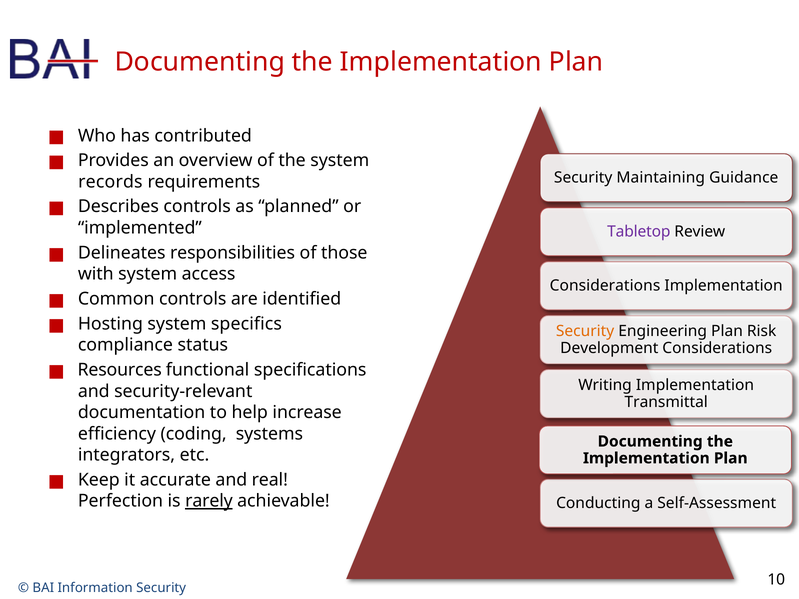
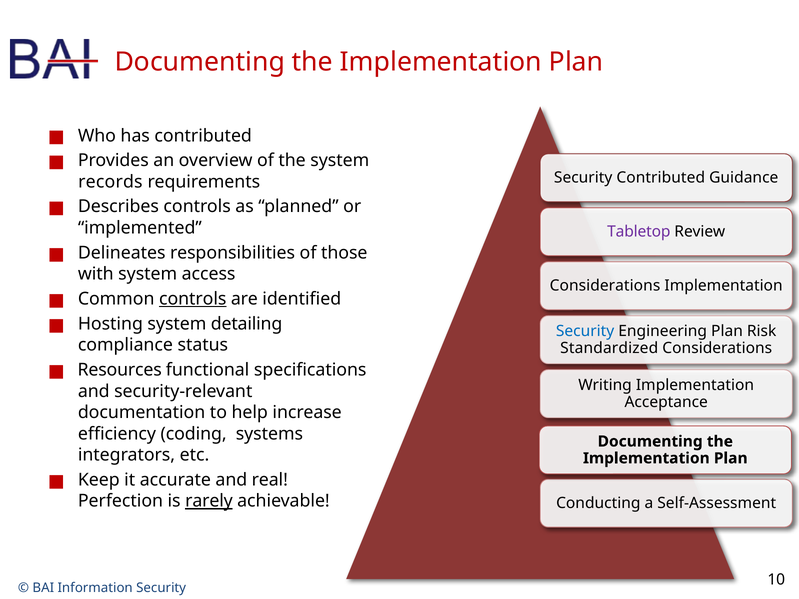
Security Maintaining: Maintaining -> Contributed (661, 178)
controls underline: none -> present (193, 299)
specifics: specifics -> detailing (247, 324)
Security colour: orange -> blue (585, 331)
Development: Development -> Standardized (609, 348)
Transmittal: Transmittal -> Acceptance (666, 402)
